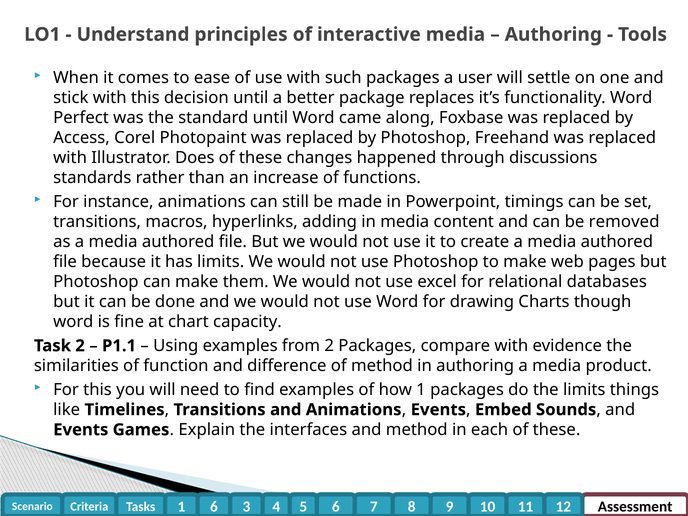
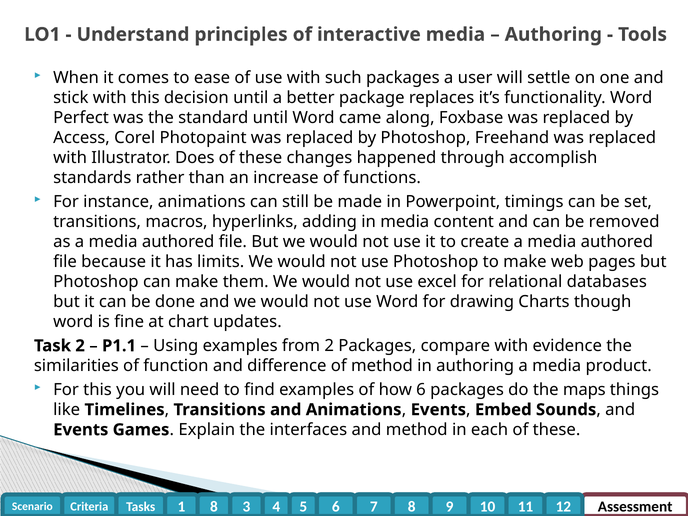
discussions: discussions -> accomplish (553, 158)
capacity: capacity -> updates (247, 322)
how 1: 1 -> 6 (421, 390)
the limits: limits -> maps (584, 390)
6: 6 -> 8 (214, 507)
